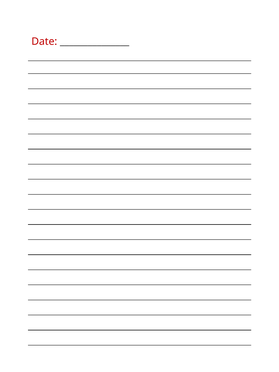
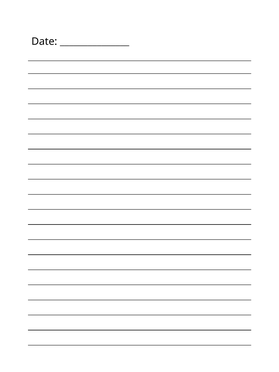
Date colour: red -> black (44, 42)
